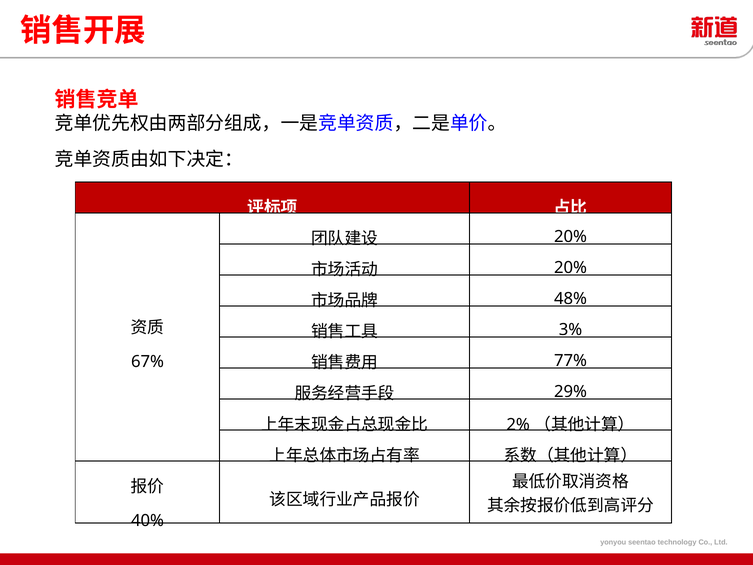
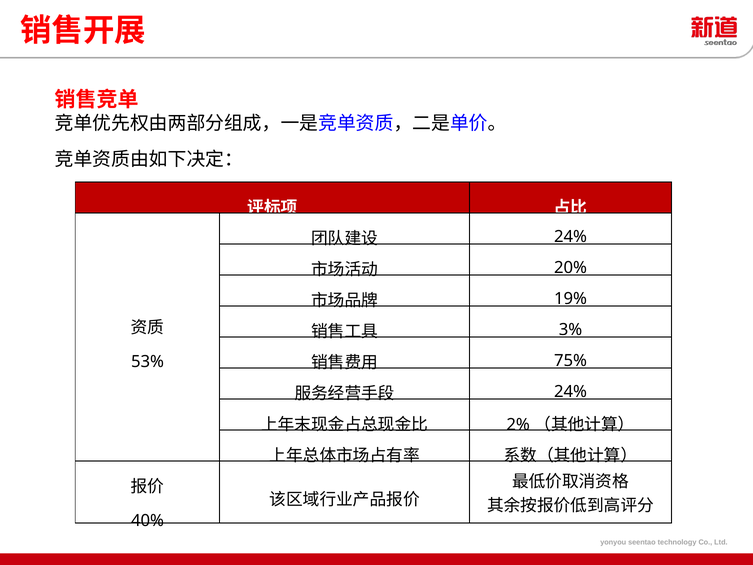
20%: 20% -> 24% (571, 237)
48%: 48% -> 19% (571, 299)
77%: 77% -> 75% (571, 360)
67%: 67% -> 53% (148, 362)
29%: 29% -> 24% (571, 391)
